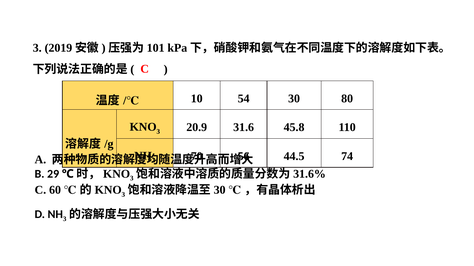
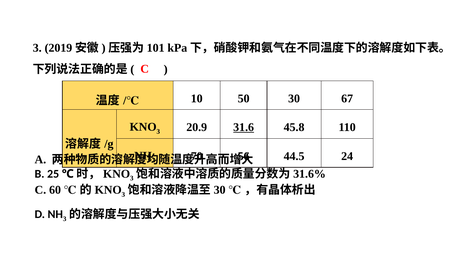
54: 54 -> 50 (244, 99)
80: 80 -> 67 (347, 99)
31.6 underline: none -> present (244, 128)
74: 74 -> 24 (347, 157)
29: 29 -> 25 (53, 174)
